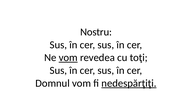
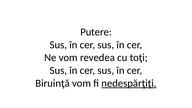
Nostru: Nostru -> Putere (96, 32)
vom underline: present -> none (68, 58)
Domnul: Domnul -> Biruinţă (53, 83)
